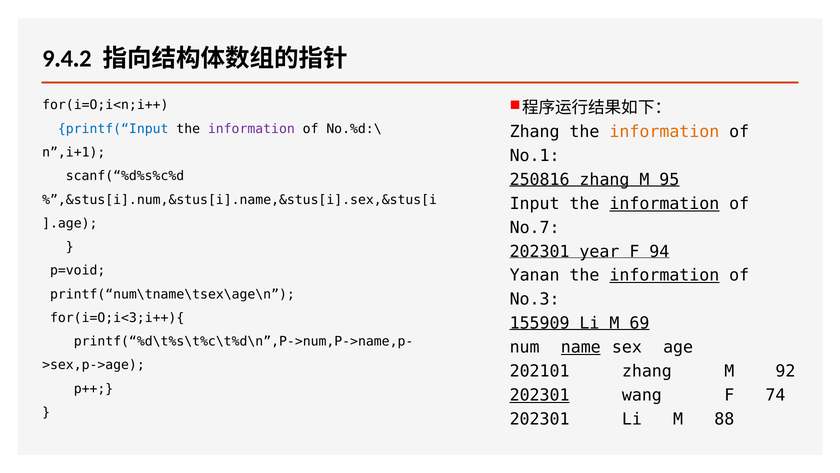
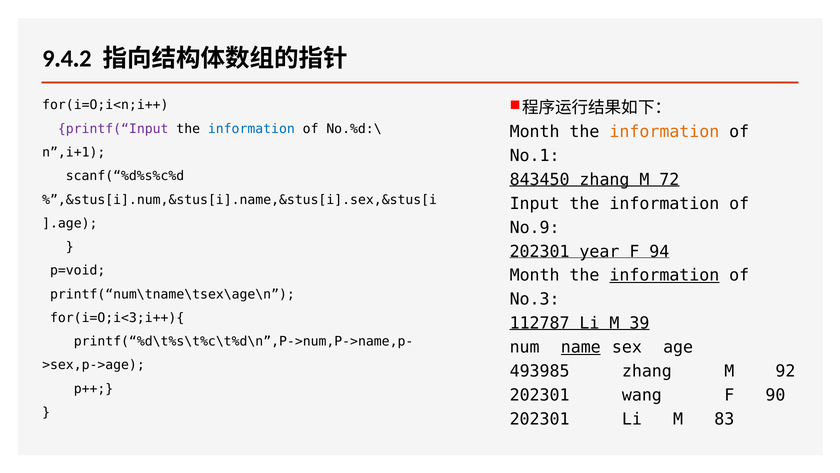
printf(“Input colour: blue -> purple (113, 129)
information colour: purple -> blue (251, 129)
Zhang: Zhang -> Month (535, 132)
250816: 250816 -> 843450 (540, 180)
95: 95 -> 72 (669, 180)
information underline: present -> none (664, 203)
No.7: No.7 -> No.9 (535, 227)
Yanan: Yanan -> Month (535, 275)
155909: 155909 -> 112787 (540, 323)
69: 69 -> 39 (639, 323)
202101: 202101 -> 493985 (540, 371)
202301 underline: present -> none (540, 395)
74: 74 -> 90 (775, 395)
88: 88 -> 83 (724, 419)
